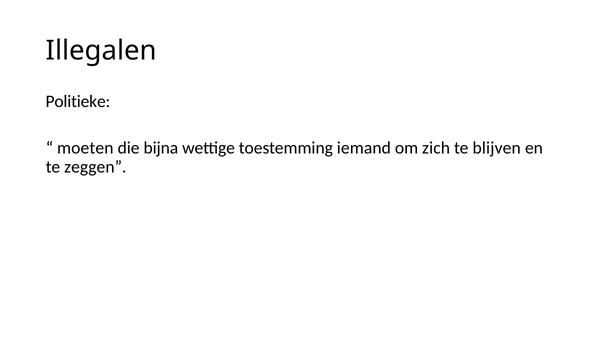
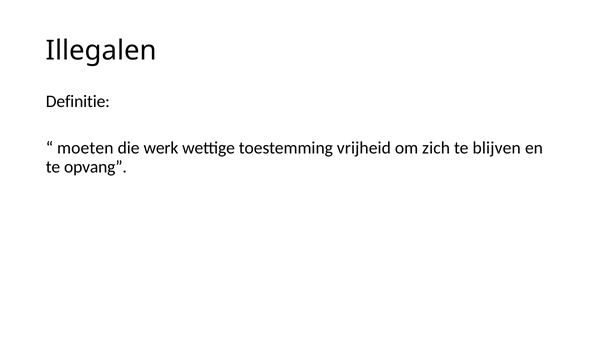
Politieke: Politieke -> Definitie (78, 102)
bijna: bijna -> werk (161, 148)
iemand: iemand -> vrijheid (364, 148)
zeggen: zeggen -> opvang (95, 167)
